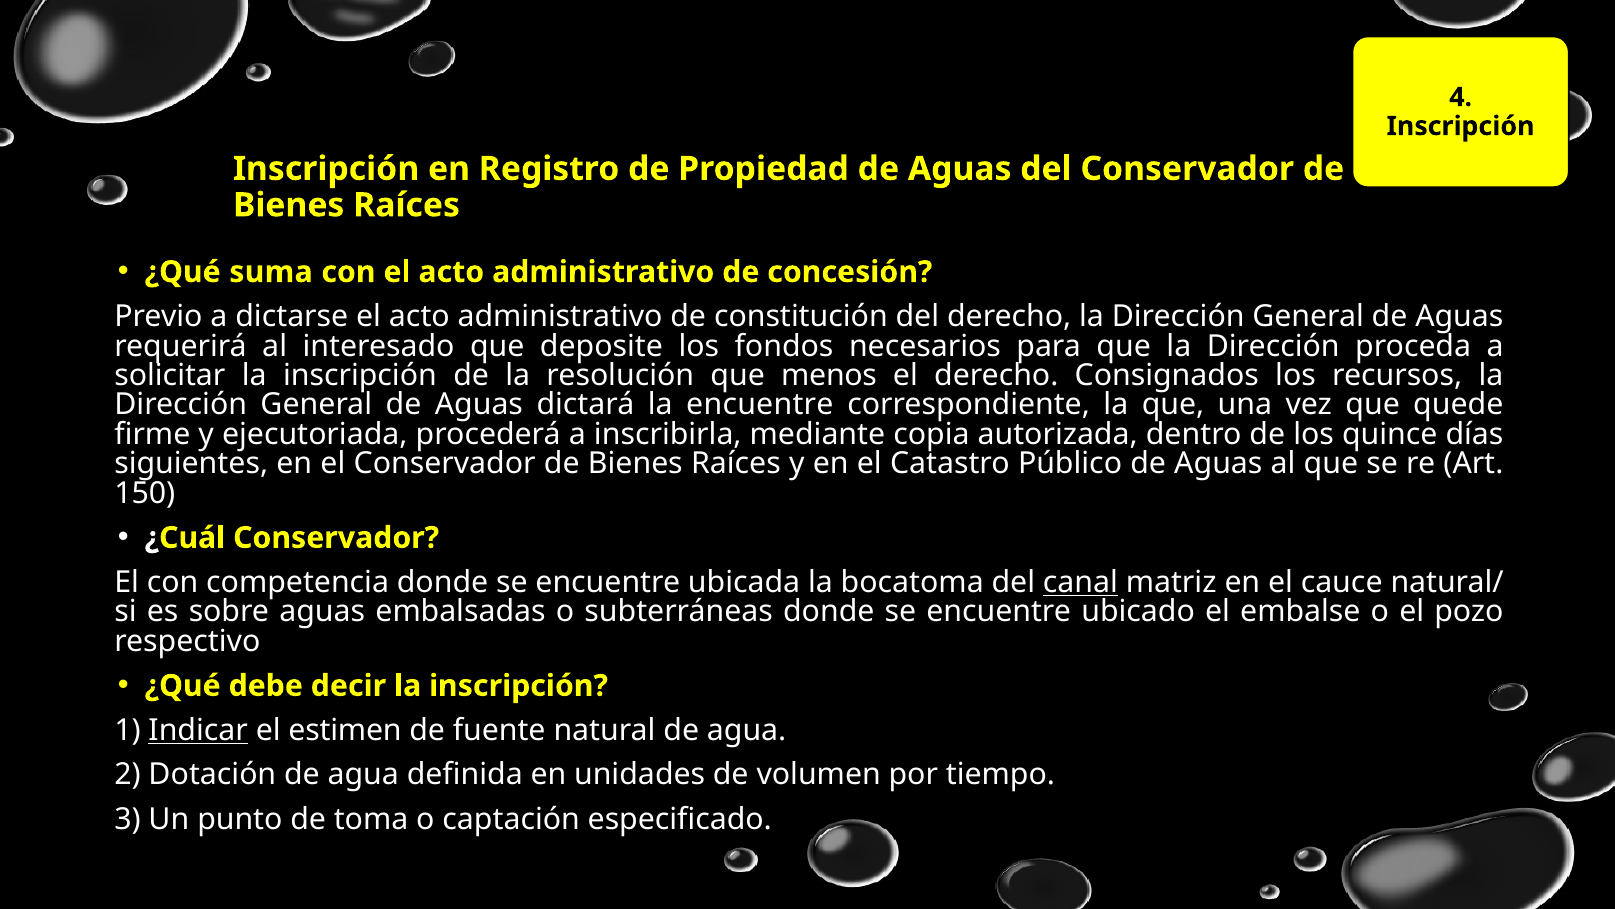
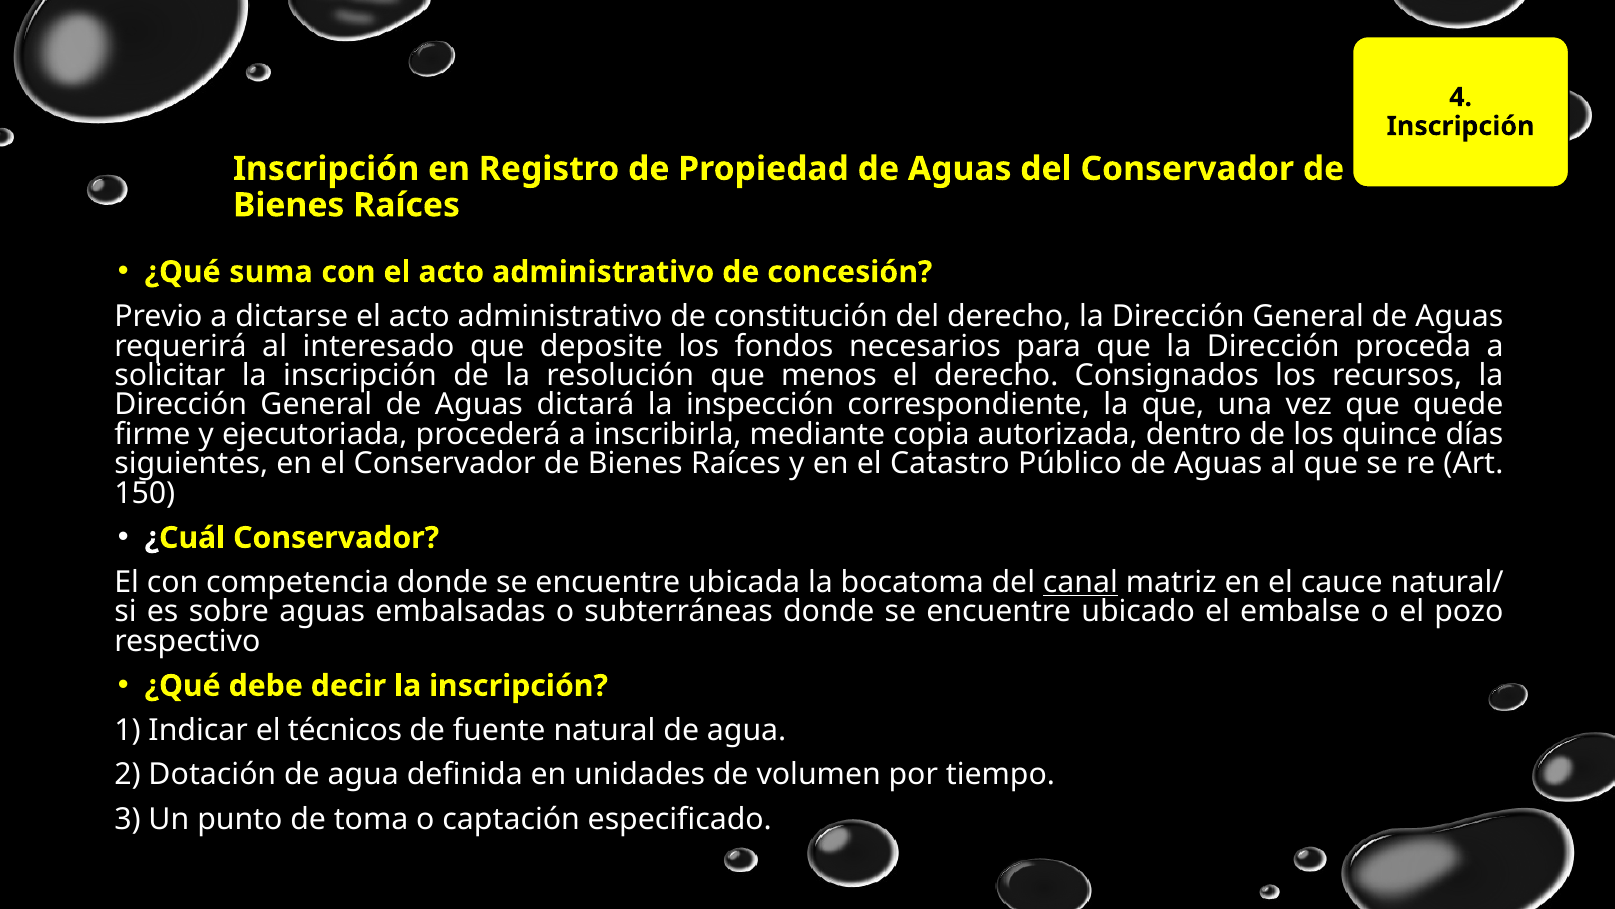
la encuentre: encuentre -> inspección (760, 405)
Indicar underline: present -> none (198, 730)
estimen: estimen -> técnicos (345, 730)
